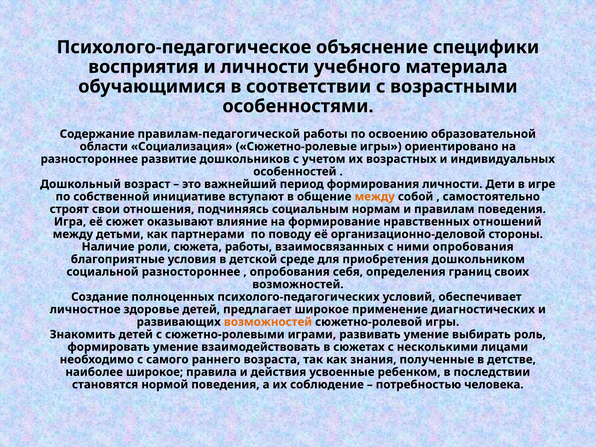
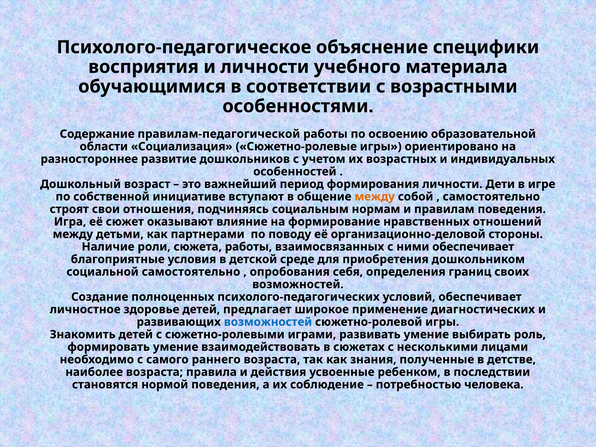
ними опробования: опробования -> обеспечивает (473, 247)
социальной разностороннее: разностороннее -> самостоятельно (191, 272)
возможностей colour: orange -> blue (268, 322)
наиболее широкое: широкое -> возраста (154, 372)
